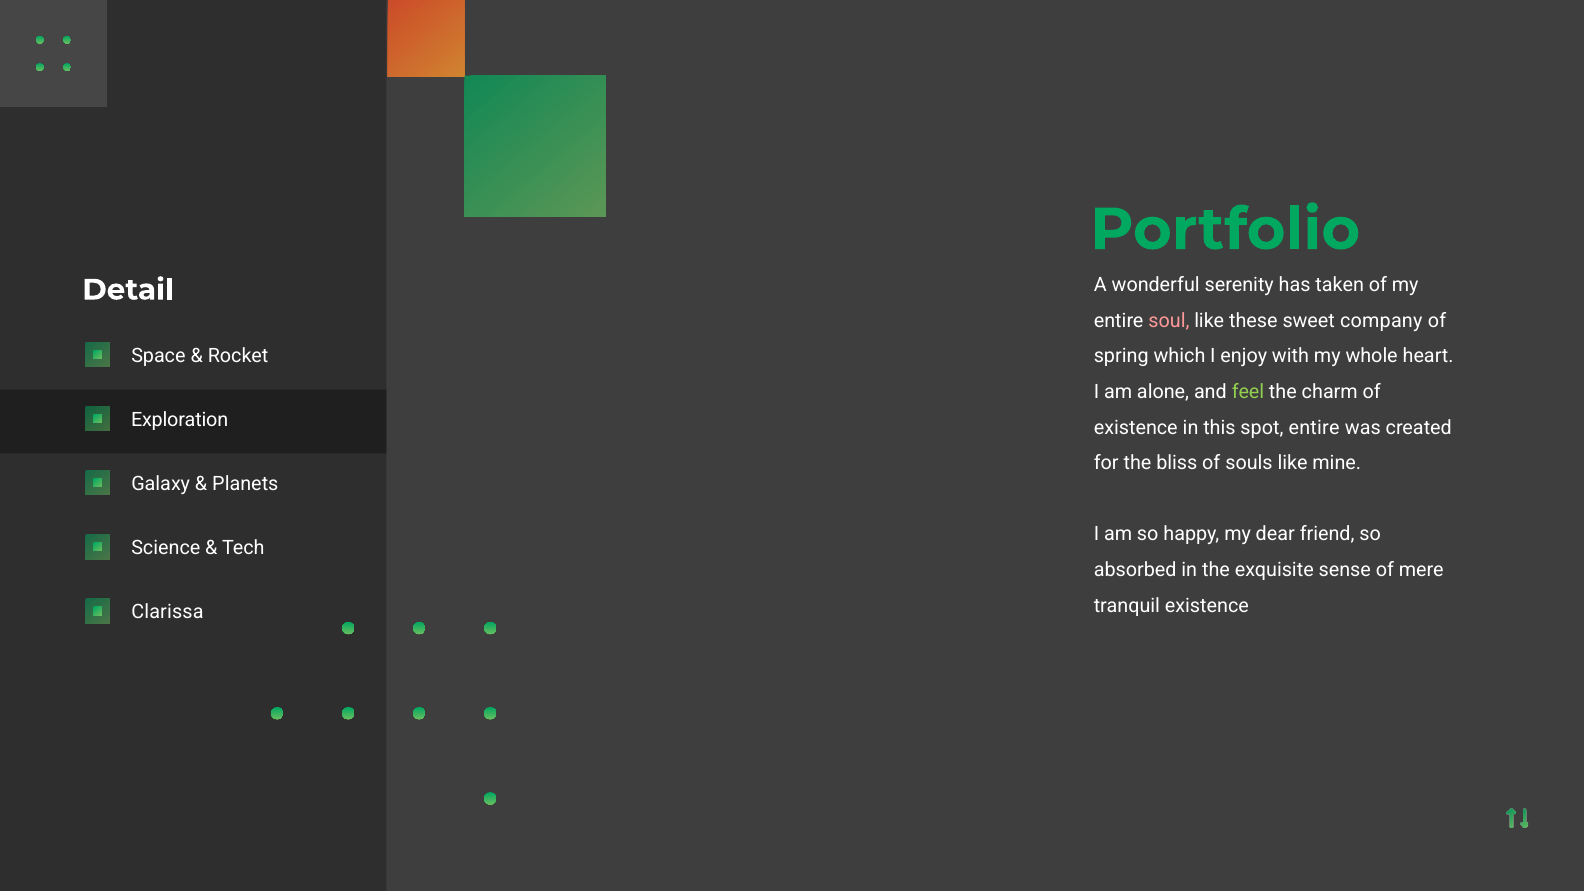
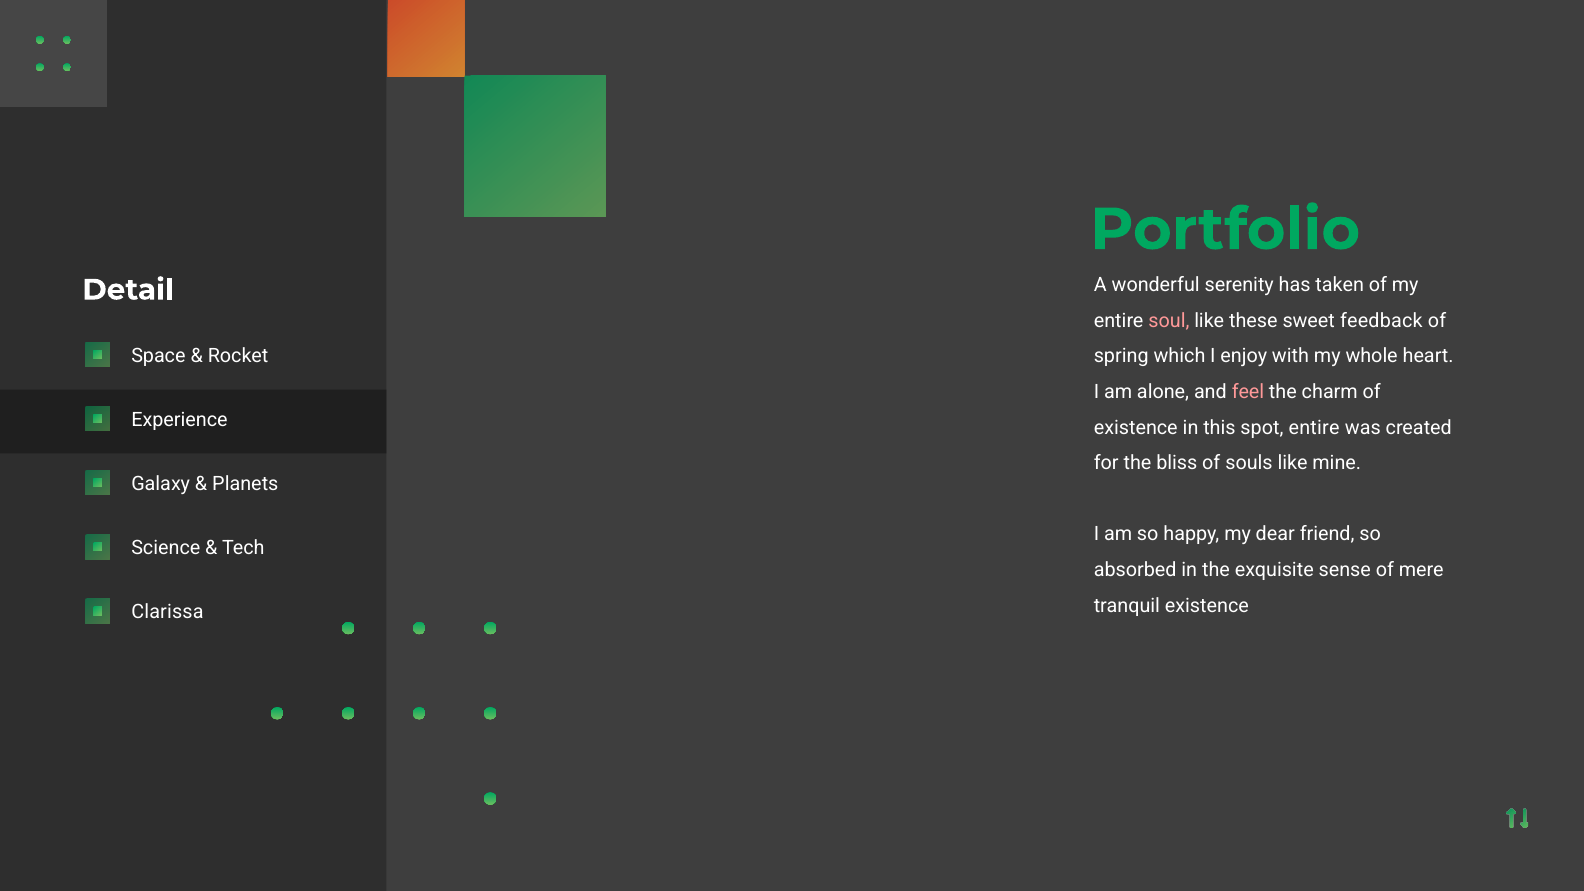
company: company -> feedback (1381, 321)
feel colour: light green -> pink (1248, 392)
Exploration: Exploration -> Experience (179, 420)
